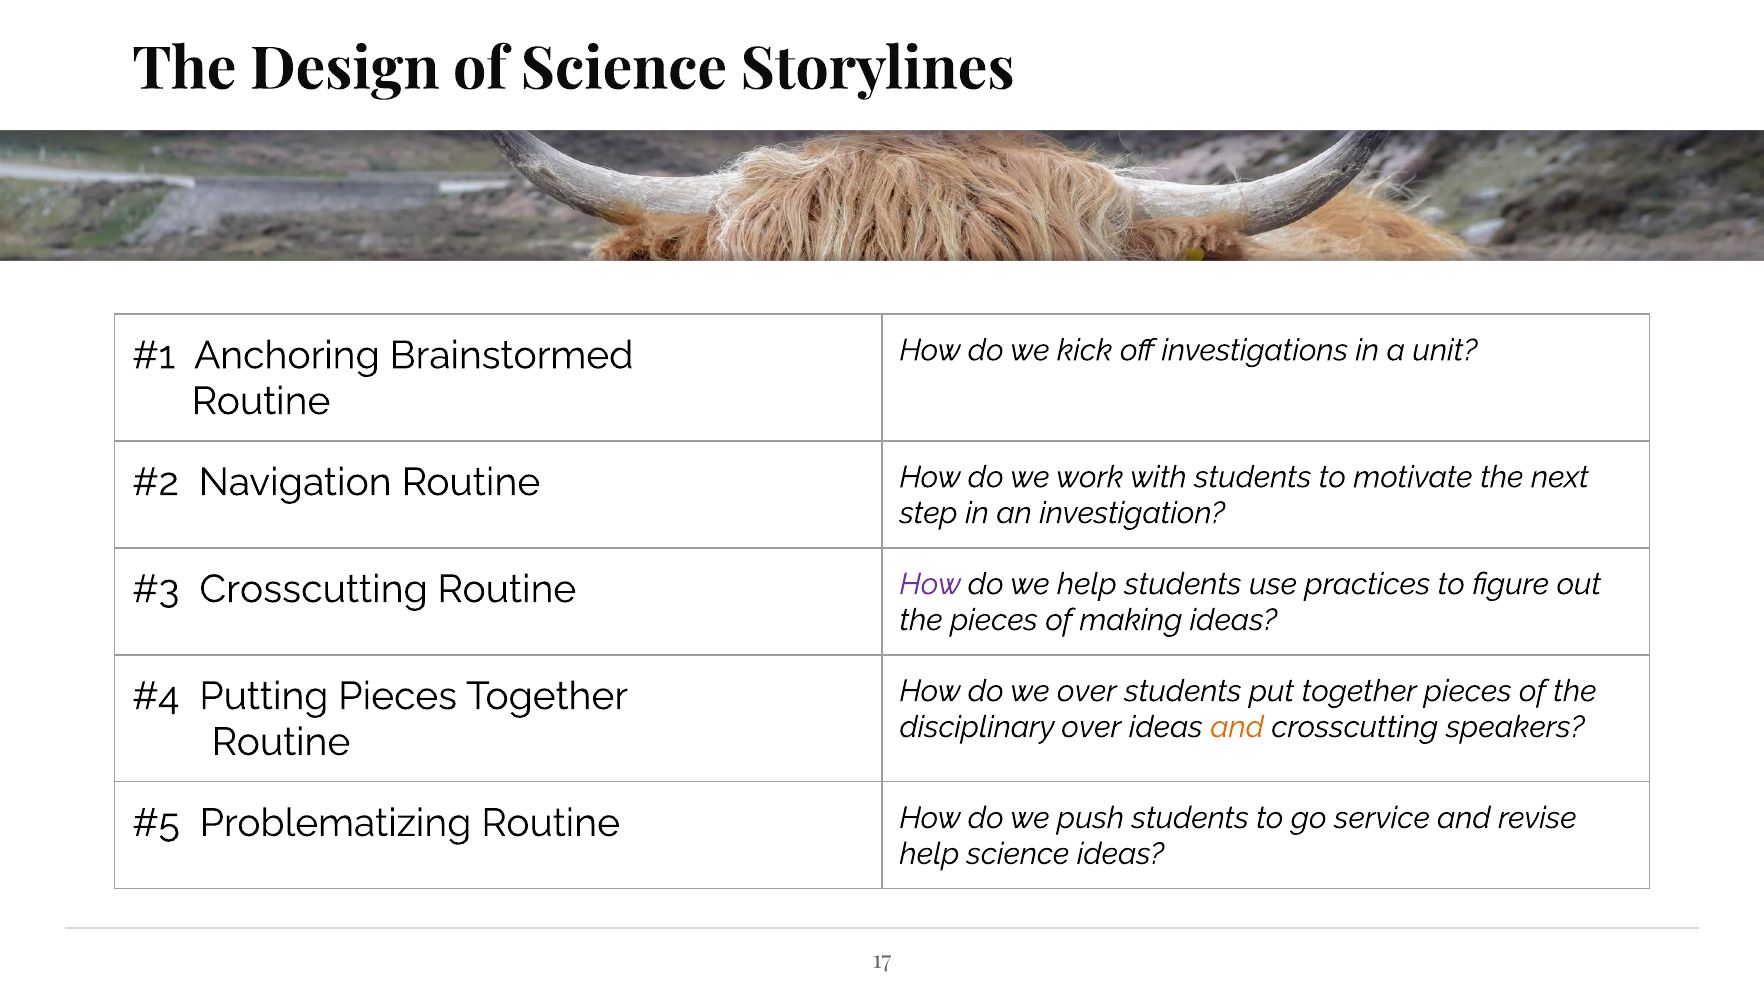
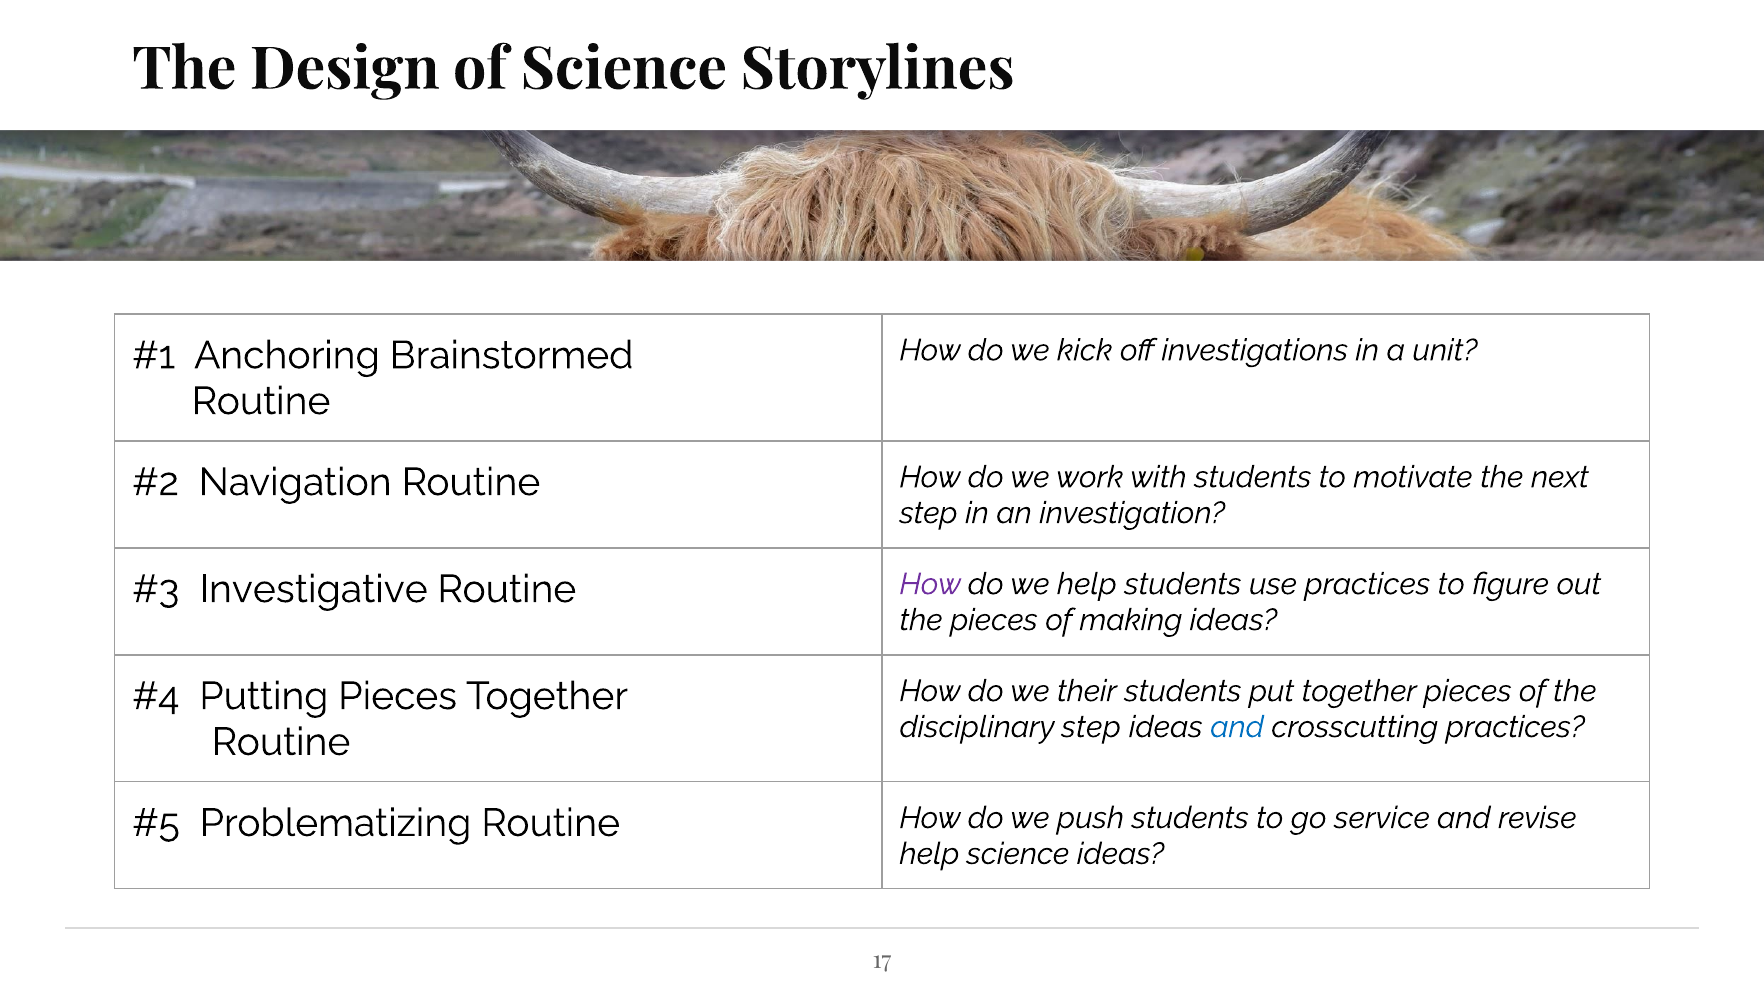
Crosscutting: Crosscutting -> Investigative (314, 589)
we over: over -> their (1087, 691)
disciplinary over: over -> step (1091, 727)
and colour: orange -> blue (1237, 727)
crosscutting speakers: speakers -> practices (1515, 727)
